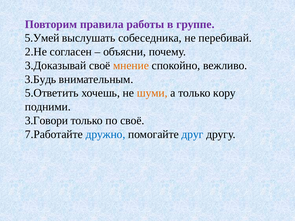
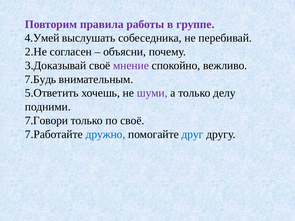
5.Умей: 5.Умей -> 4.Умей (42, 38)
мнение colour: orange -> purple (131, 66)
3.Будь: 3.Будь -> 7.Будь (40, 79)
шуми colour: orange -> purple (152, 93)
кору: кору -> делу (224, 93)
3.Говори: 3.Говори -> 7.Говори (46, 121)
